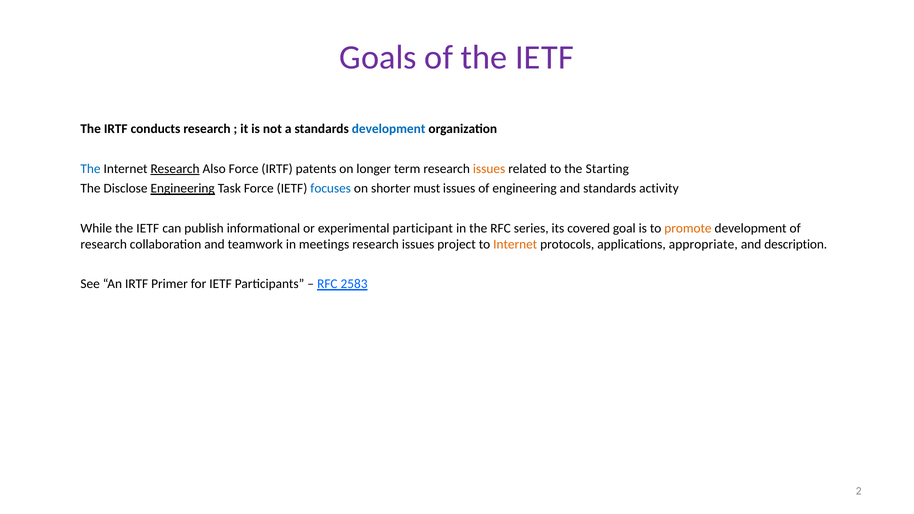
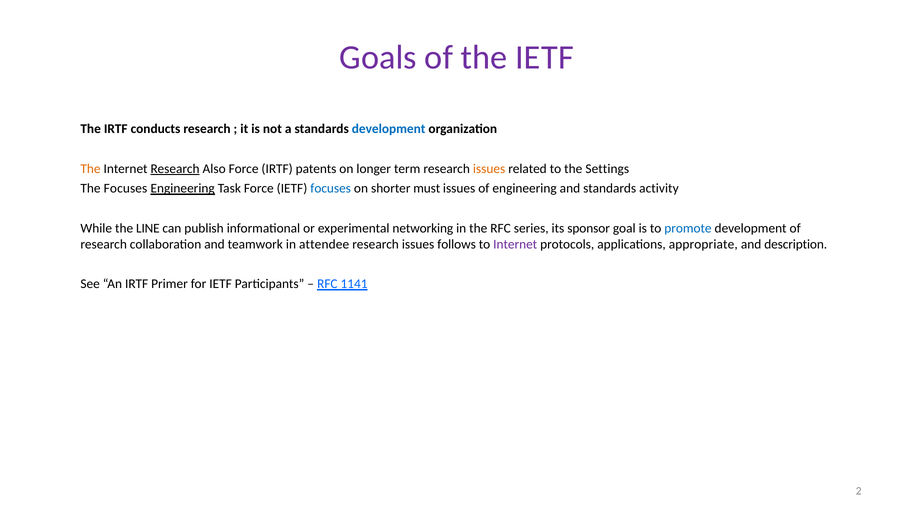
The colour: blue -> orange (91, 169)
Starting: Starting -> Settings (607, 169)
The Disclose: Disclose -> Focuses (126, 189)
While the IETF: IETF -> LINE (148, 228)
participant: participant -> networking (423, 228)
covered: covered -> sponsor (589, 228)
promote colour: orange -> blue (688, 228)
meetings: meetings -> attendee (324, 244)
project: project -> follows (457, 244)
Internet colour: orange -> purple (515, 244)
2583: 2583 -> 1141 (354, 284)
